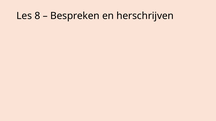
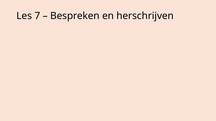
8: 8 -> 7 (37, 16)
